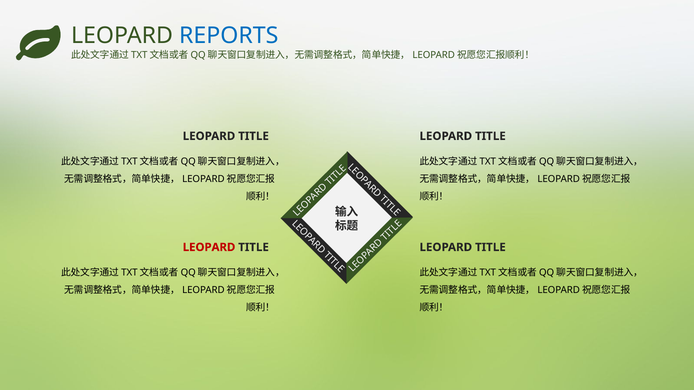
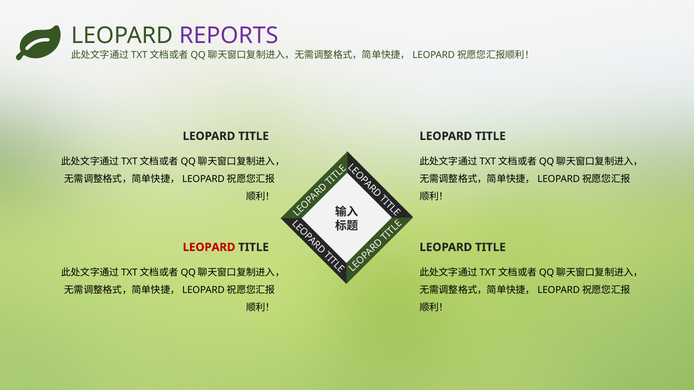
REPORTS colour: blue -> purple (229, 35)
